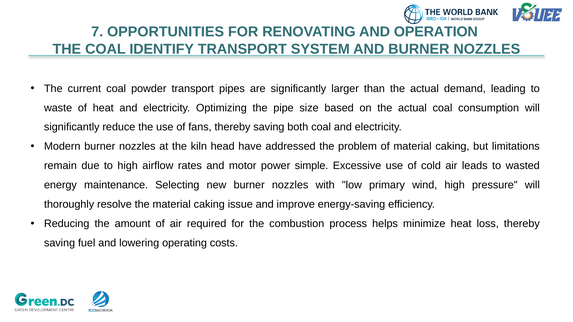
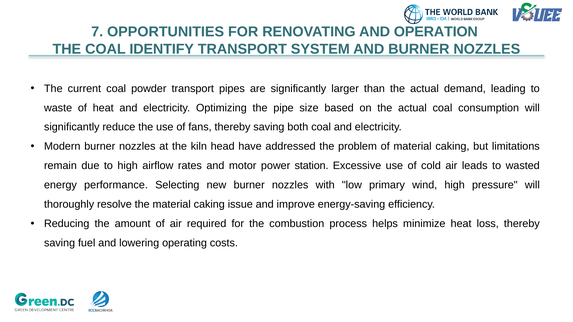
simple: simple -> station (312, 166)
maintenance: maintenance -> performance (116, 185)
